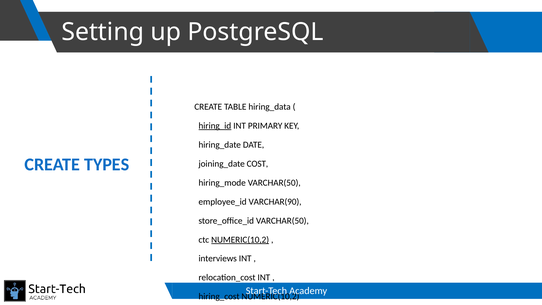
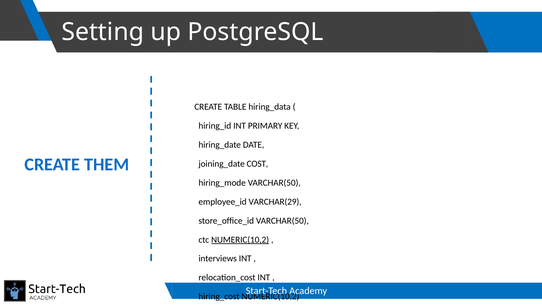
hiring_id underline: present -> none (215, 126)
TYPES: TYPES -> THEM (107, 164)
VARCHAR(90: VARCHAR(90 -> VARCHAR(29 (275, 202)
